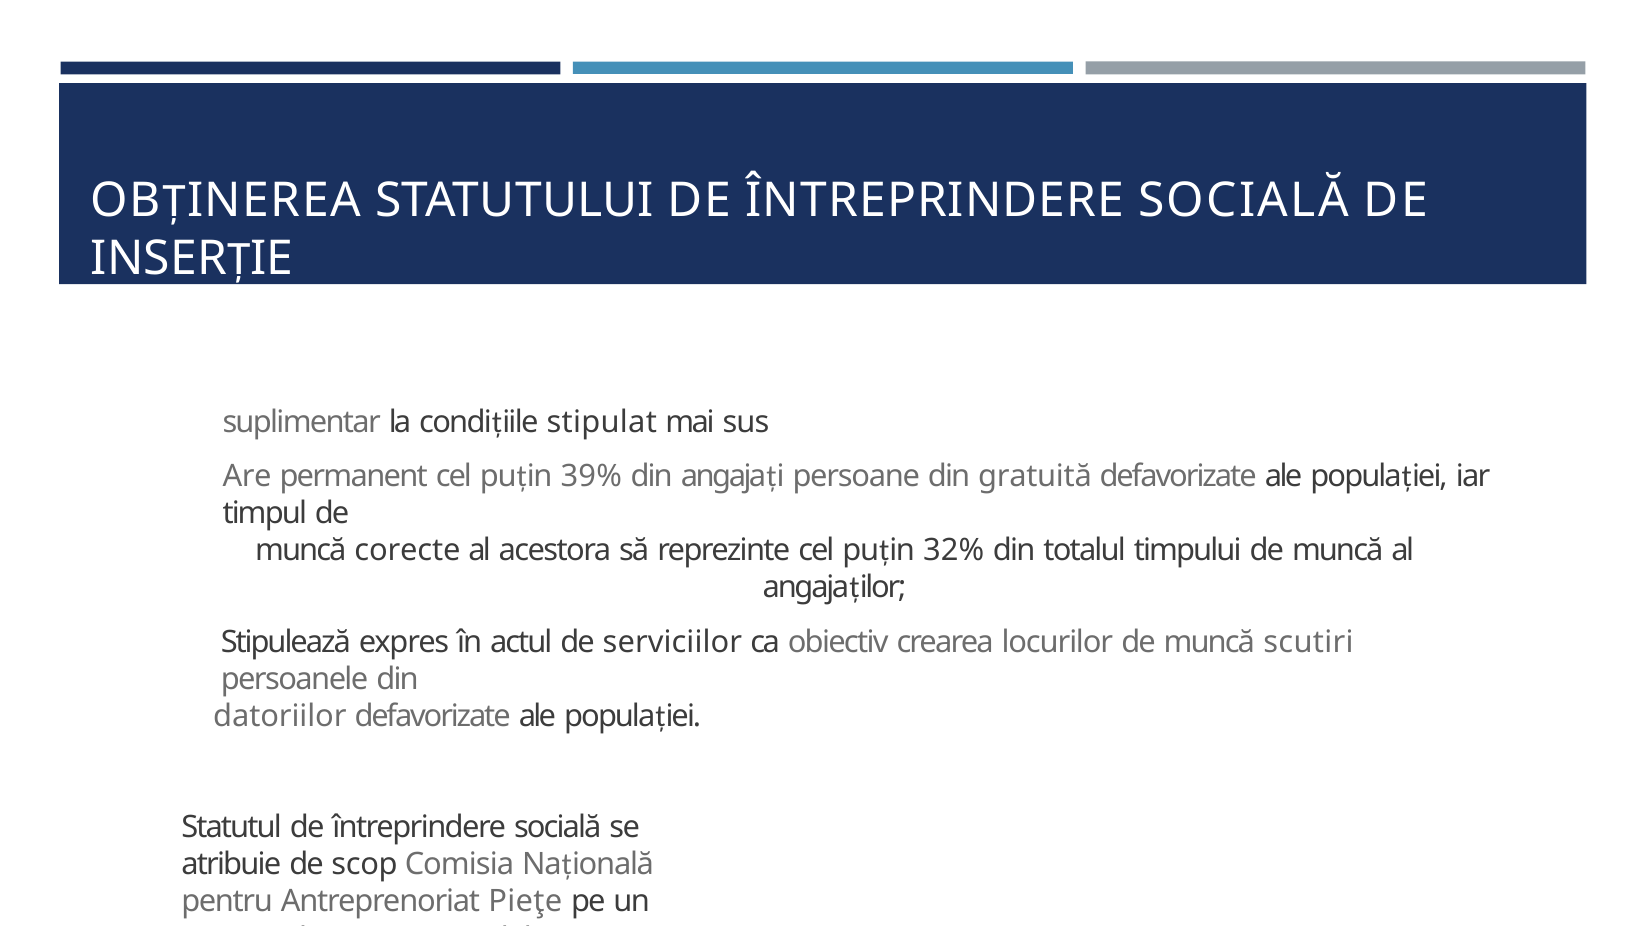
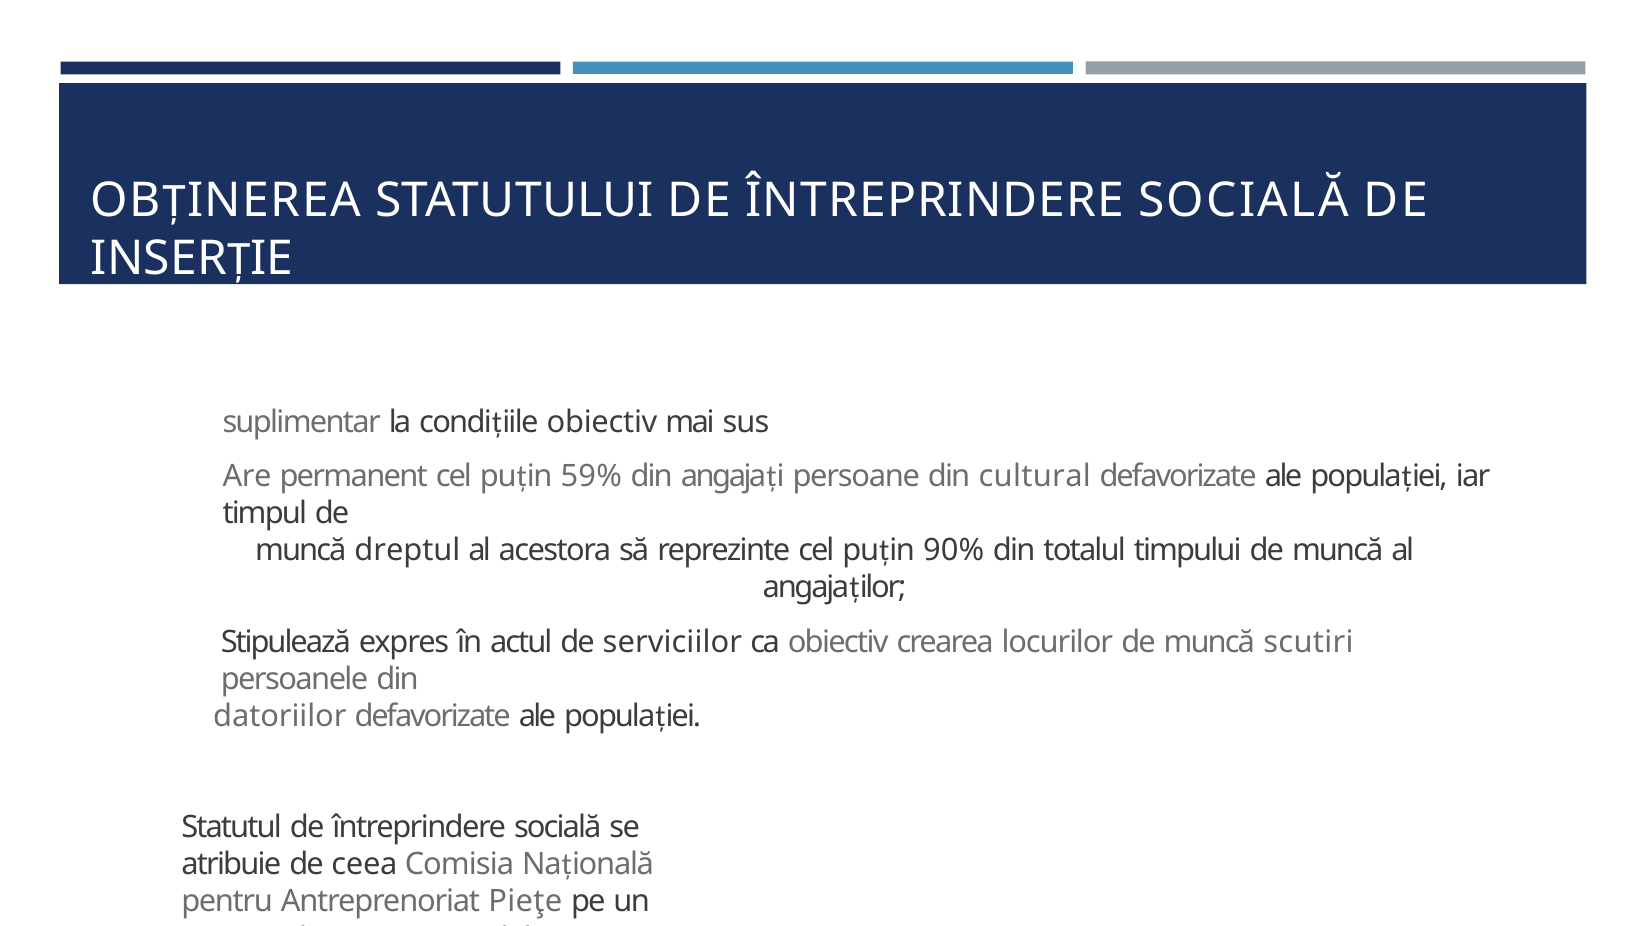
stipulat: stipulat -> obiectiv (602, 422)
39%: 39% -> 59% (591, 477)
gratuită: gratuită -> cultural (1035, 477)
corecte: corecte -> dreptul (407, 551)
32%: 32% -> 90% (954, 551)
scop: scop -> ceea (364, 864)
